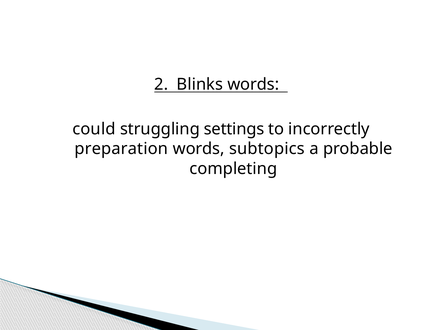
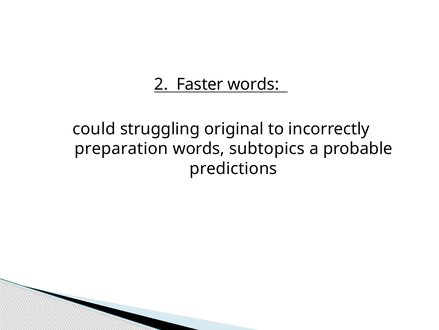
Blinks: Blinks -> Faster (200, 84)
settings: settings -> original (234, 129)
completing: completing -> predictions (233, 168)
